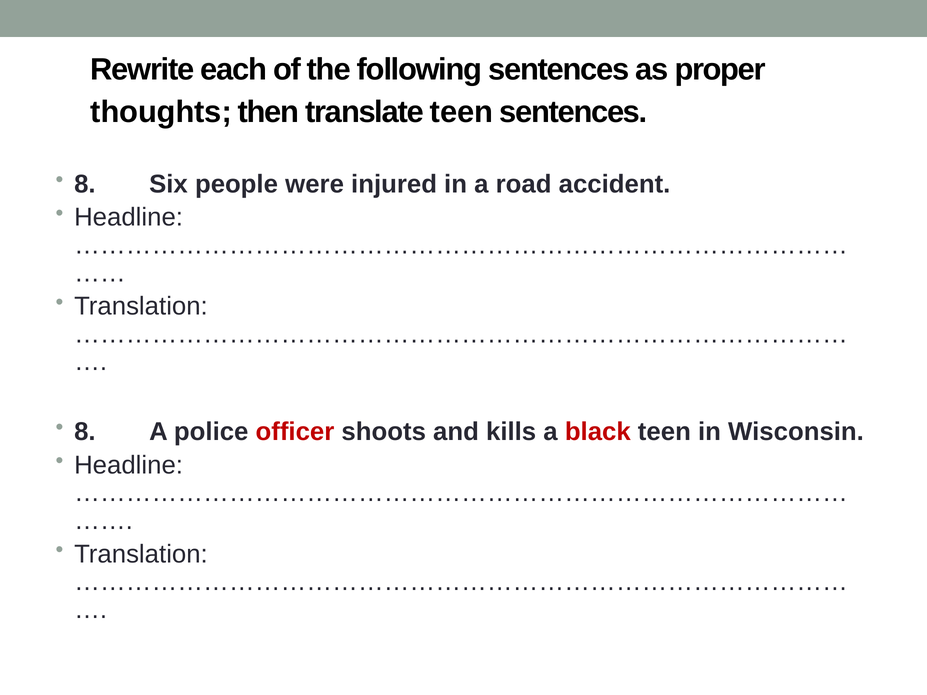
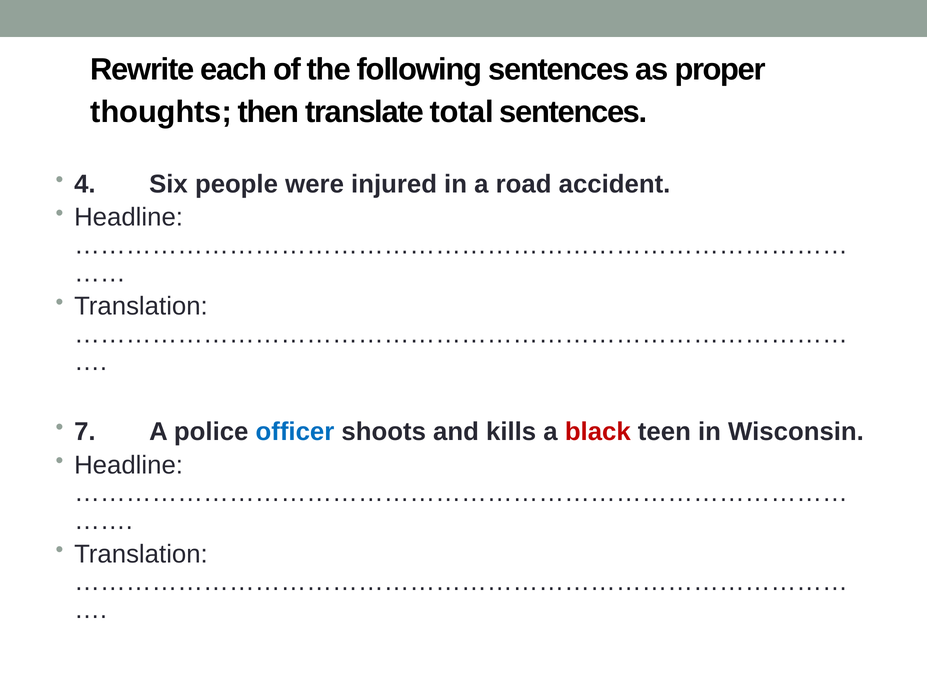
translate teen: teen -> total (462, 112)
8: 8 -> 4 (85, 184)
8: 8 -> 7 (85, 432)
officer colour: red -> blue (295, 432)
